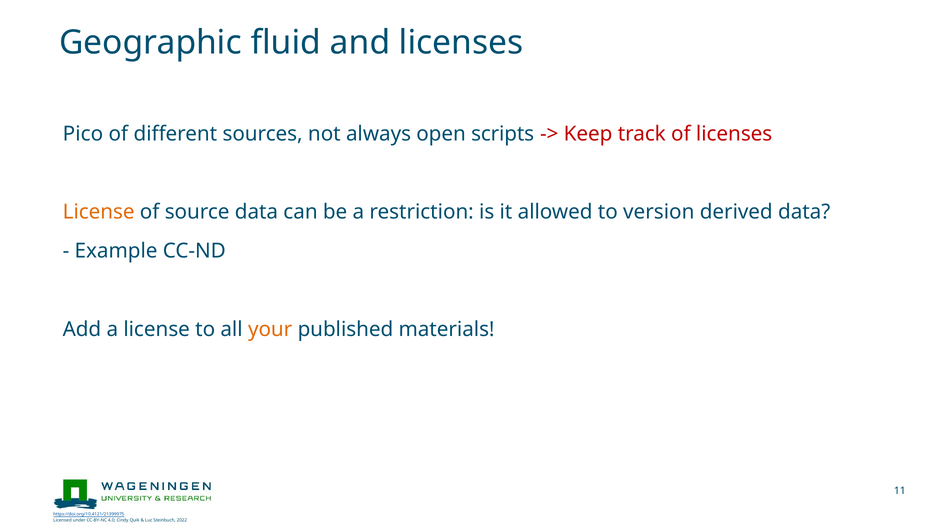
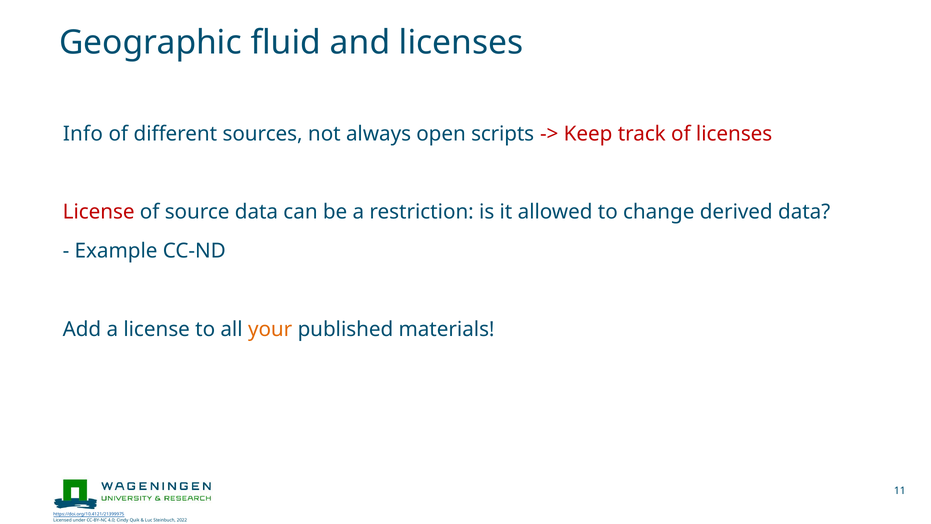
Pico: Pico -> Info (83, 134)
License colour: orange -> red (99, 212)
version: version -> change (659, 212)
